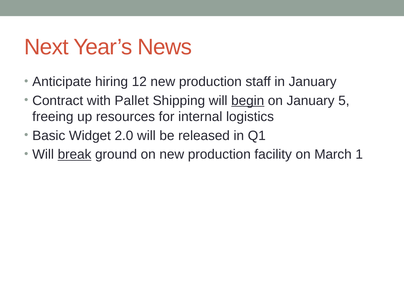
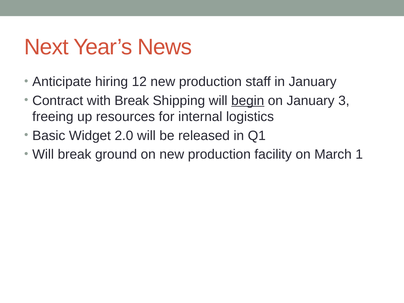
with Pallet: Pallet -> Break (132, 101)
5: 5 -> 3 (344, 101)
break underline: present -> none (75, 154)
